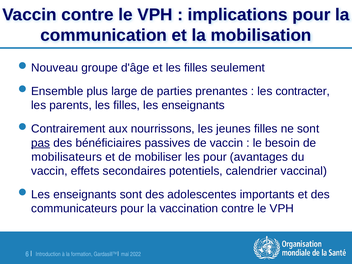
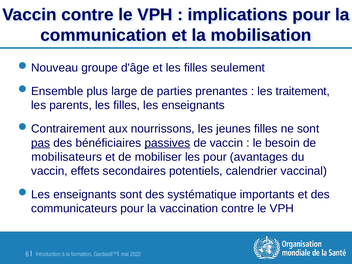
contracter: contracter -> traitement (303, 91)
passives underline: none -> present (167, 143)
adolescentes: adolescentes -> systématique (202, 195)
